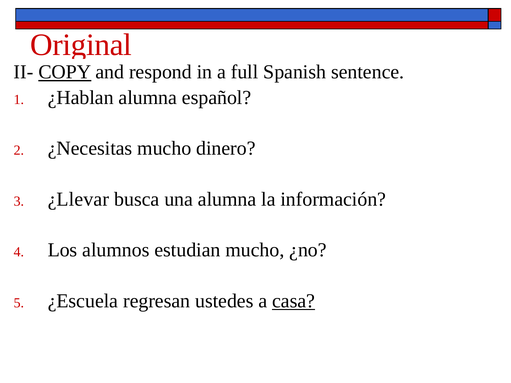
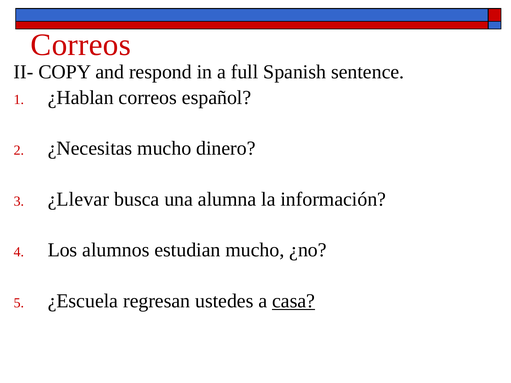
Original: Original -> Correos (81, 45)
COPY underline: present -> none (65, 72)
¿Hablan alumna: alumna -> correos (148, 98)
